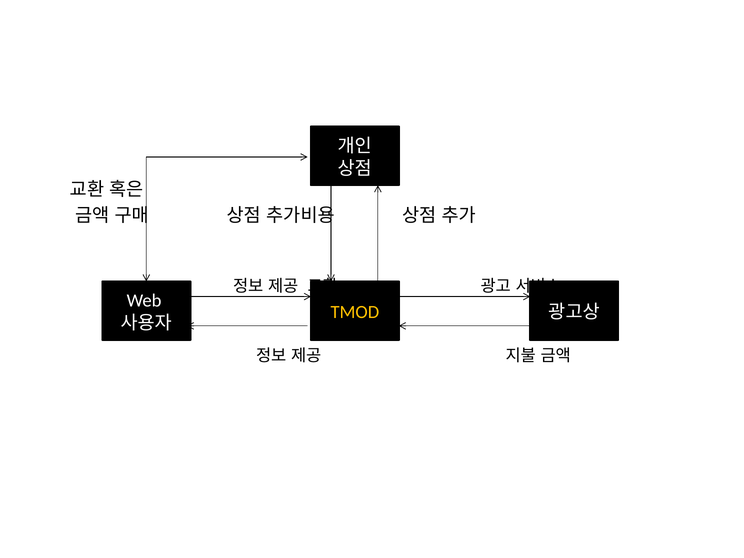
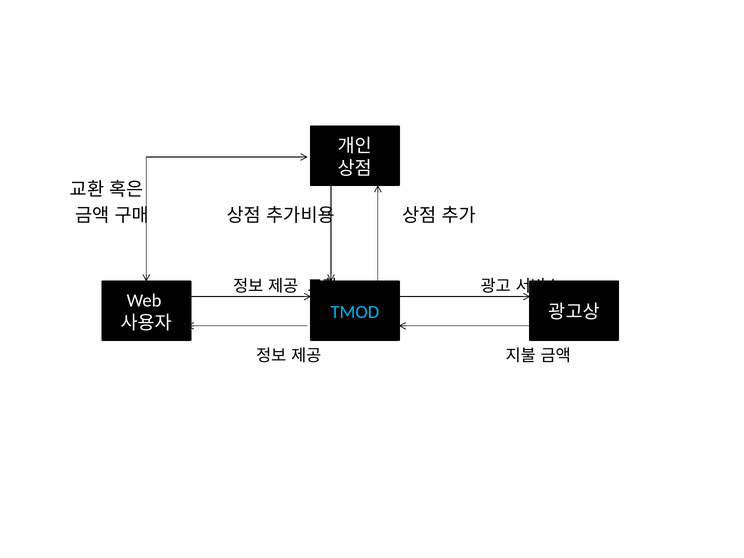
TMOD colour: yellow -> light blue (355, 312)
